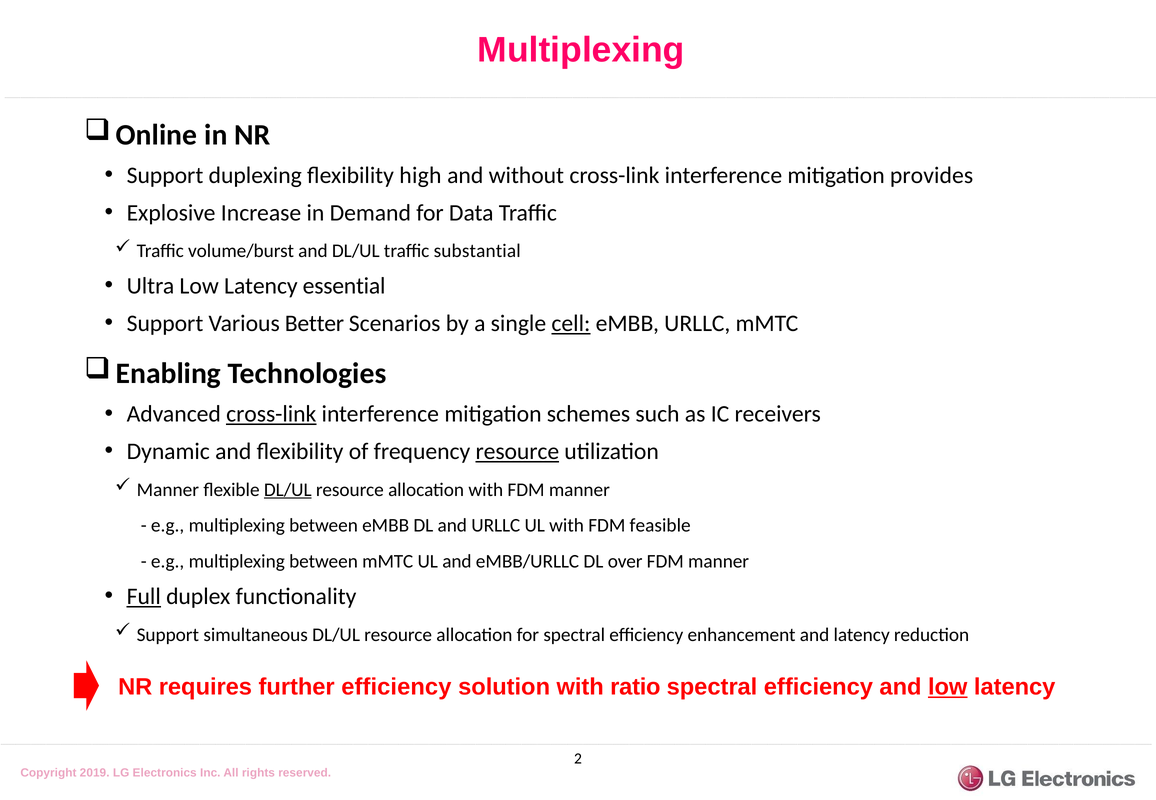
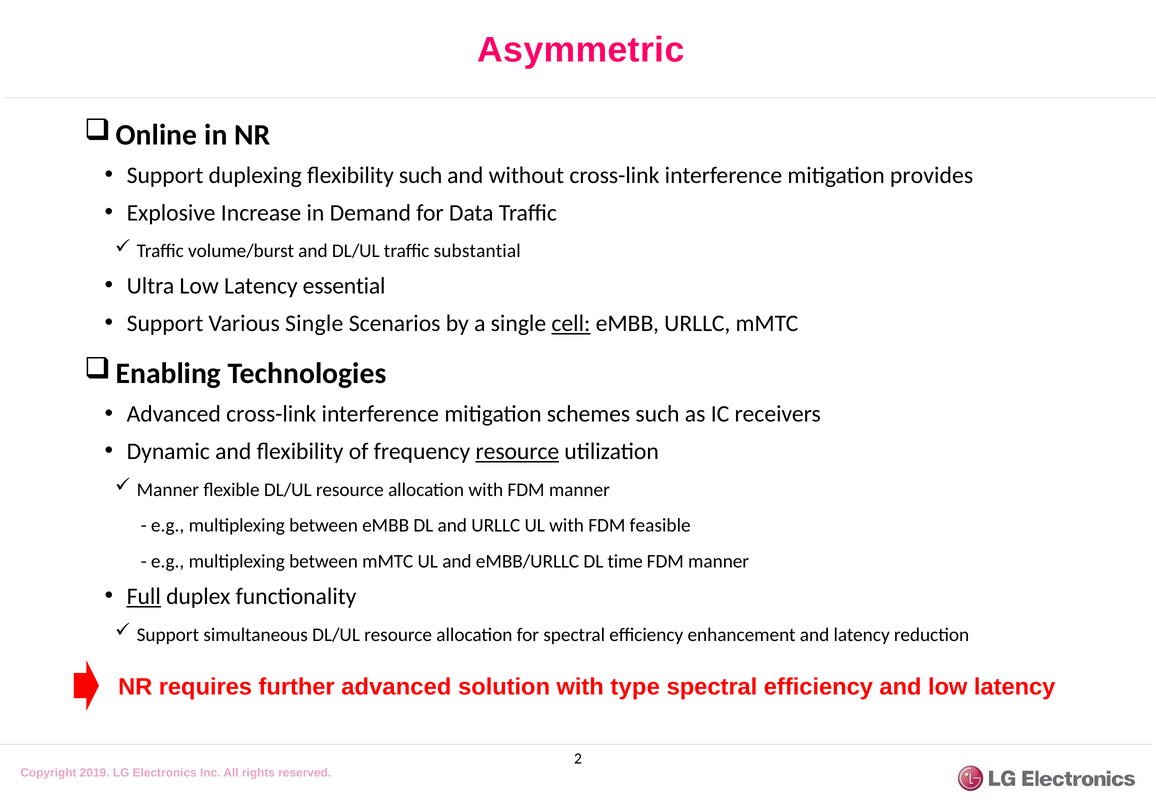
Multiplexing: Multiplexing -> Asymmetric (581, 50)
flexibility high: high -> such (421, 176)
Various Better: Better -> Single (314, 324)
cross-link underline: present -> none (271, 414)
DL/UL underline: present -> none (288, 490)
over: over -> time (625, 562)
further efficiency: efficiency -> advanced (396, 687)
ratio: ratio -> type (635, 687)
low underline: present -> none (948, 687)
